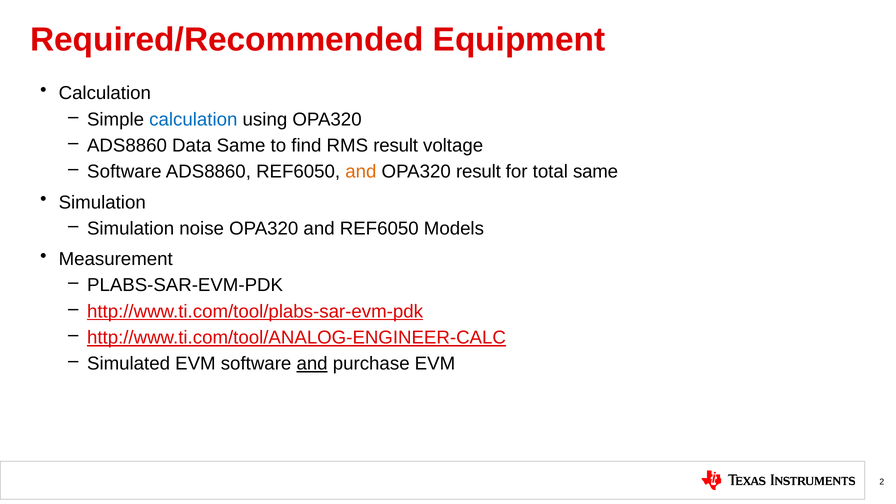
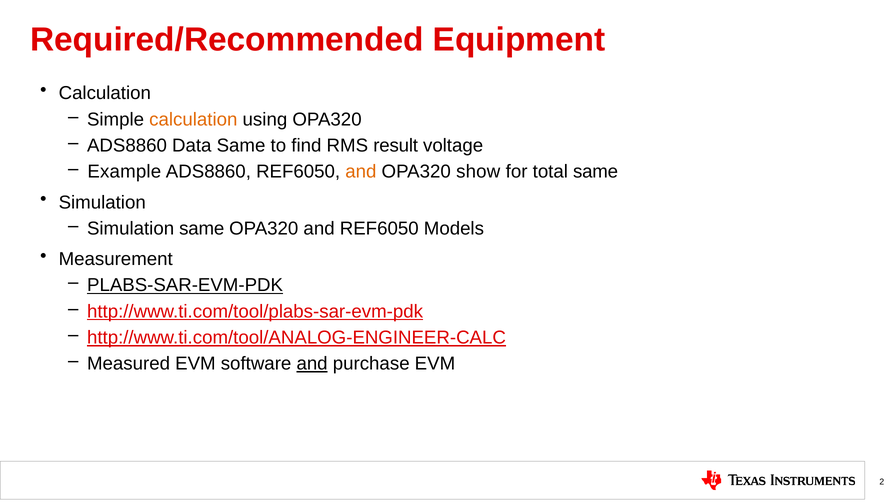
calculation colour: blue -> orange (193, 119)
Software: Software -> Example (124, 172)
OPA320 result: result -> show (478, 172)
Simulation noise: noise -> same (202, 228)
PLABS-SAR-EVM-PDK underline: none -> present (185, 285)
Simulated: Simulated -> Measured (129, 364)
